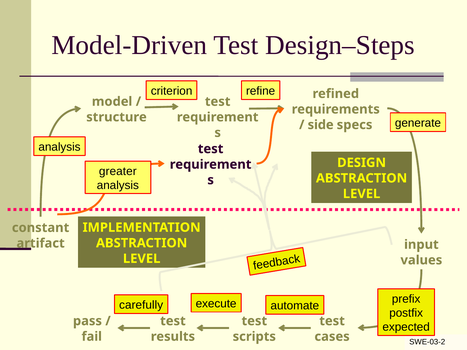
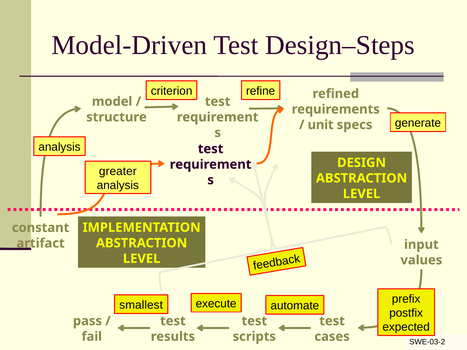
side: side -> unit (321, 125)
carefully: carefully -> smallest (141, 305)
